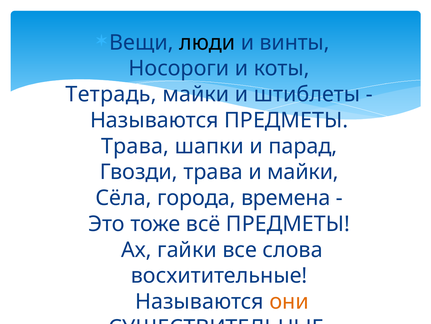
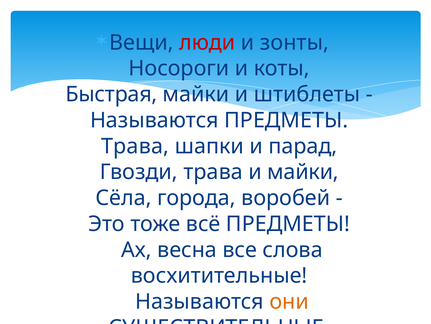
люди colour: black -> red (207, 42)
винты: винты -> зонты (294, 42)
Тетрадь: Тетрадь -> Быстрая (111, 94)
времена: времена -> воробей (286, 198)
гайки: гайки -> весна (187, 249)
